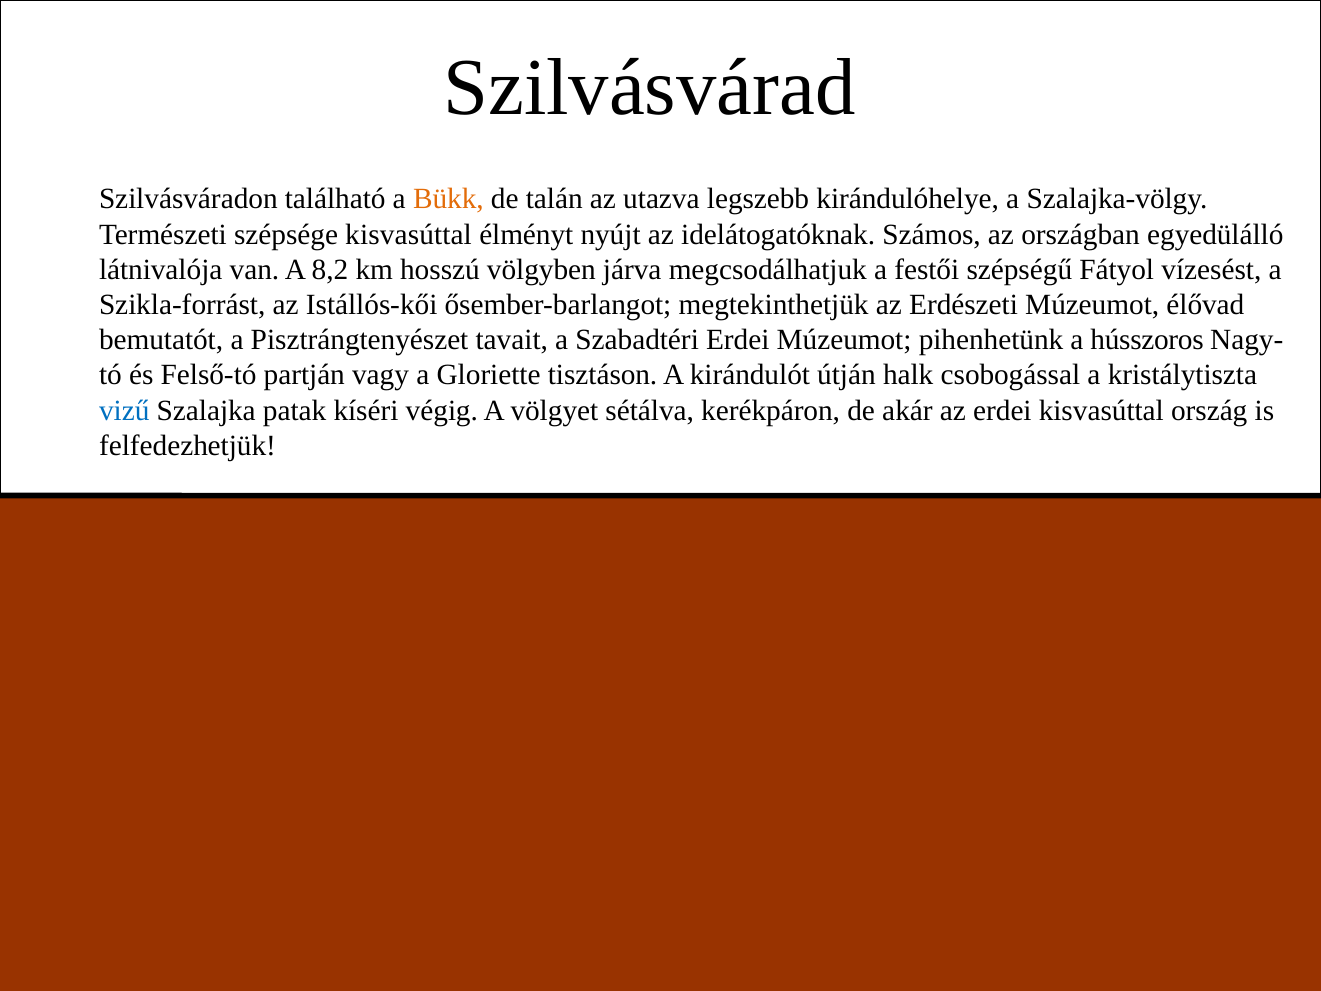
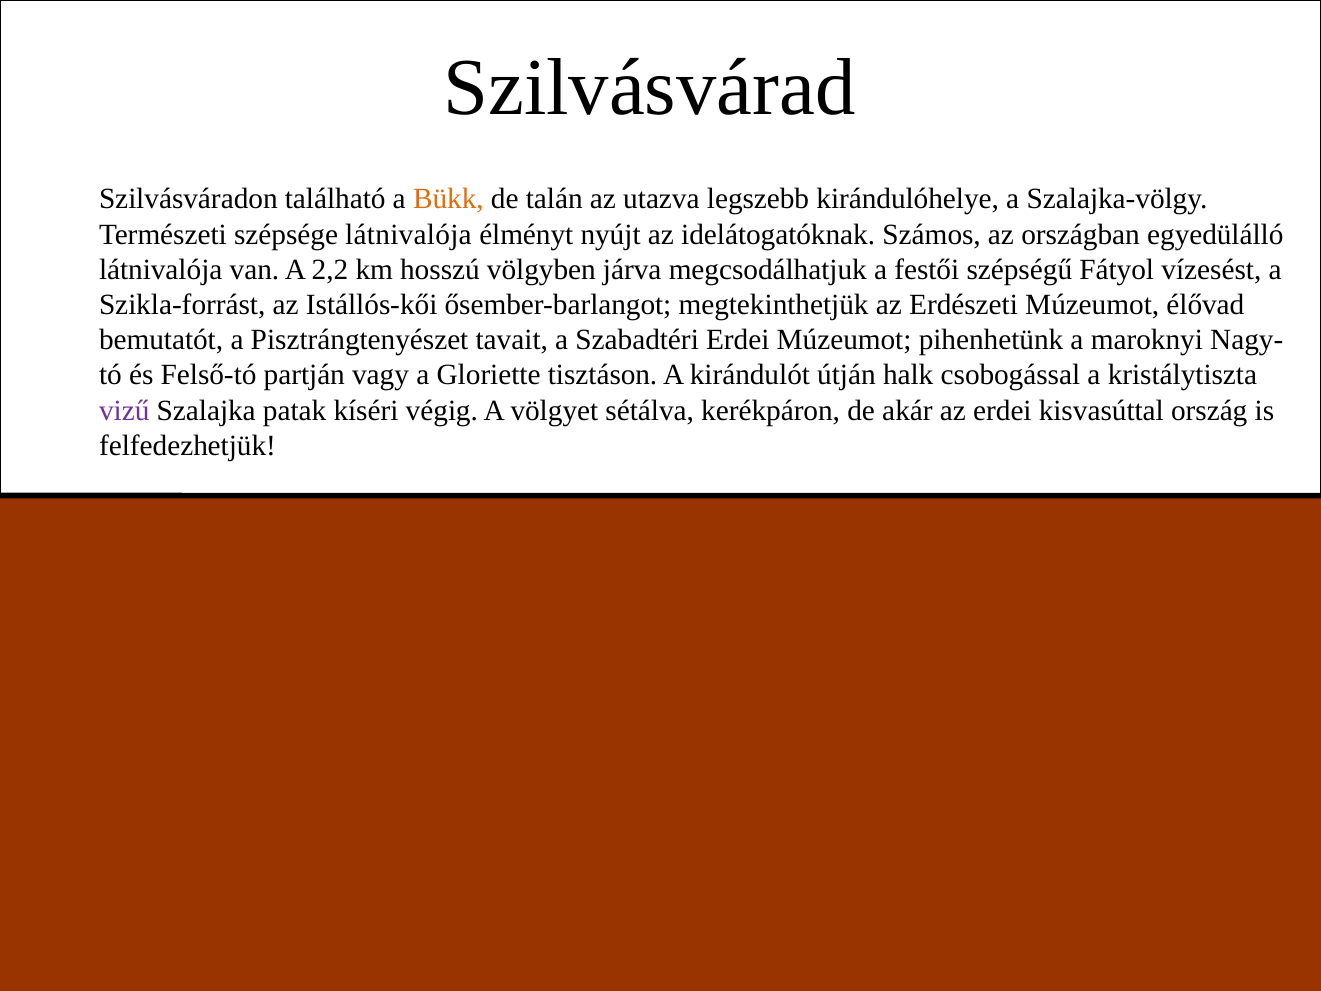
szépsége kisvasúttal: kisvasúttal -> látnivalója (408, 234)
8,2: 8,2 -> 2,2 (330, 270)
hússzoros: hússzoros -> maroknyi (1147, 340)
vizű colour: blue -> purple (124, 410)
